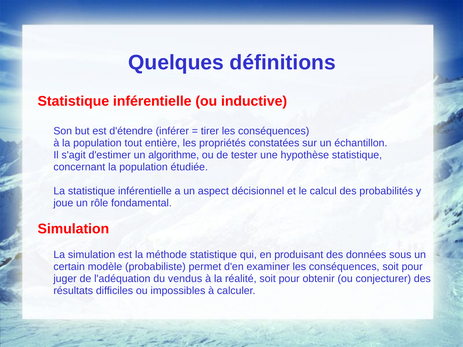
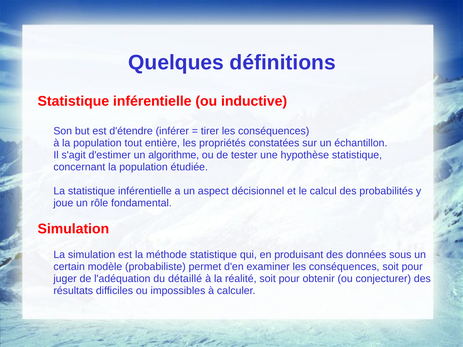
vendus: vendus -> détaillé (185, 279)
